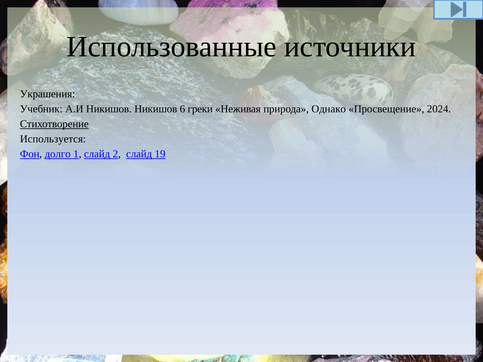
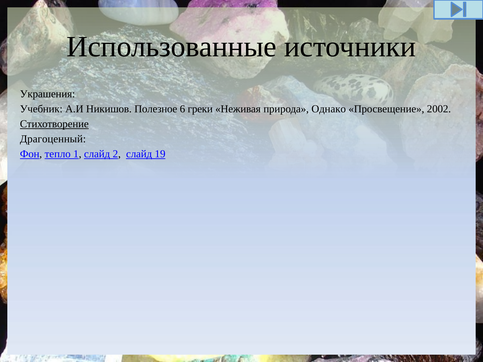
Никишов Никишов: Никишов -> Полезное (156, 109)
2024: 2024 -> 2002 (439, 109)
Используется: Используется -> Драгоценный (53, 139)
долго: долго -> тепло (58, 154)
